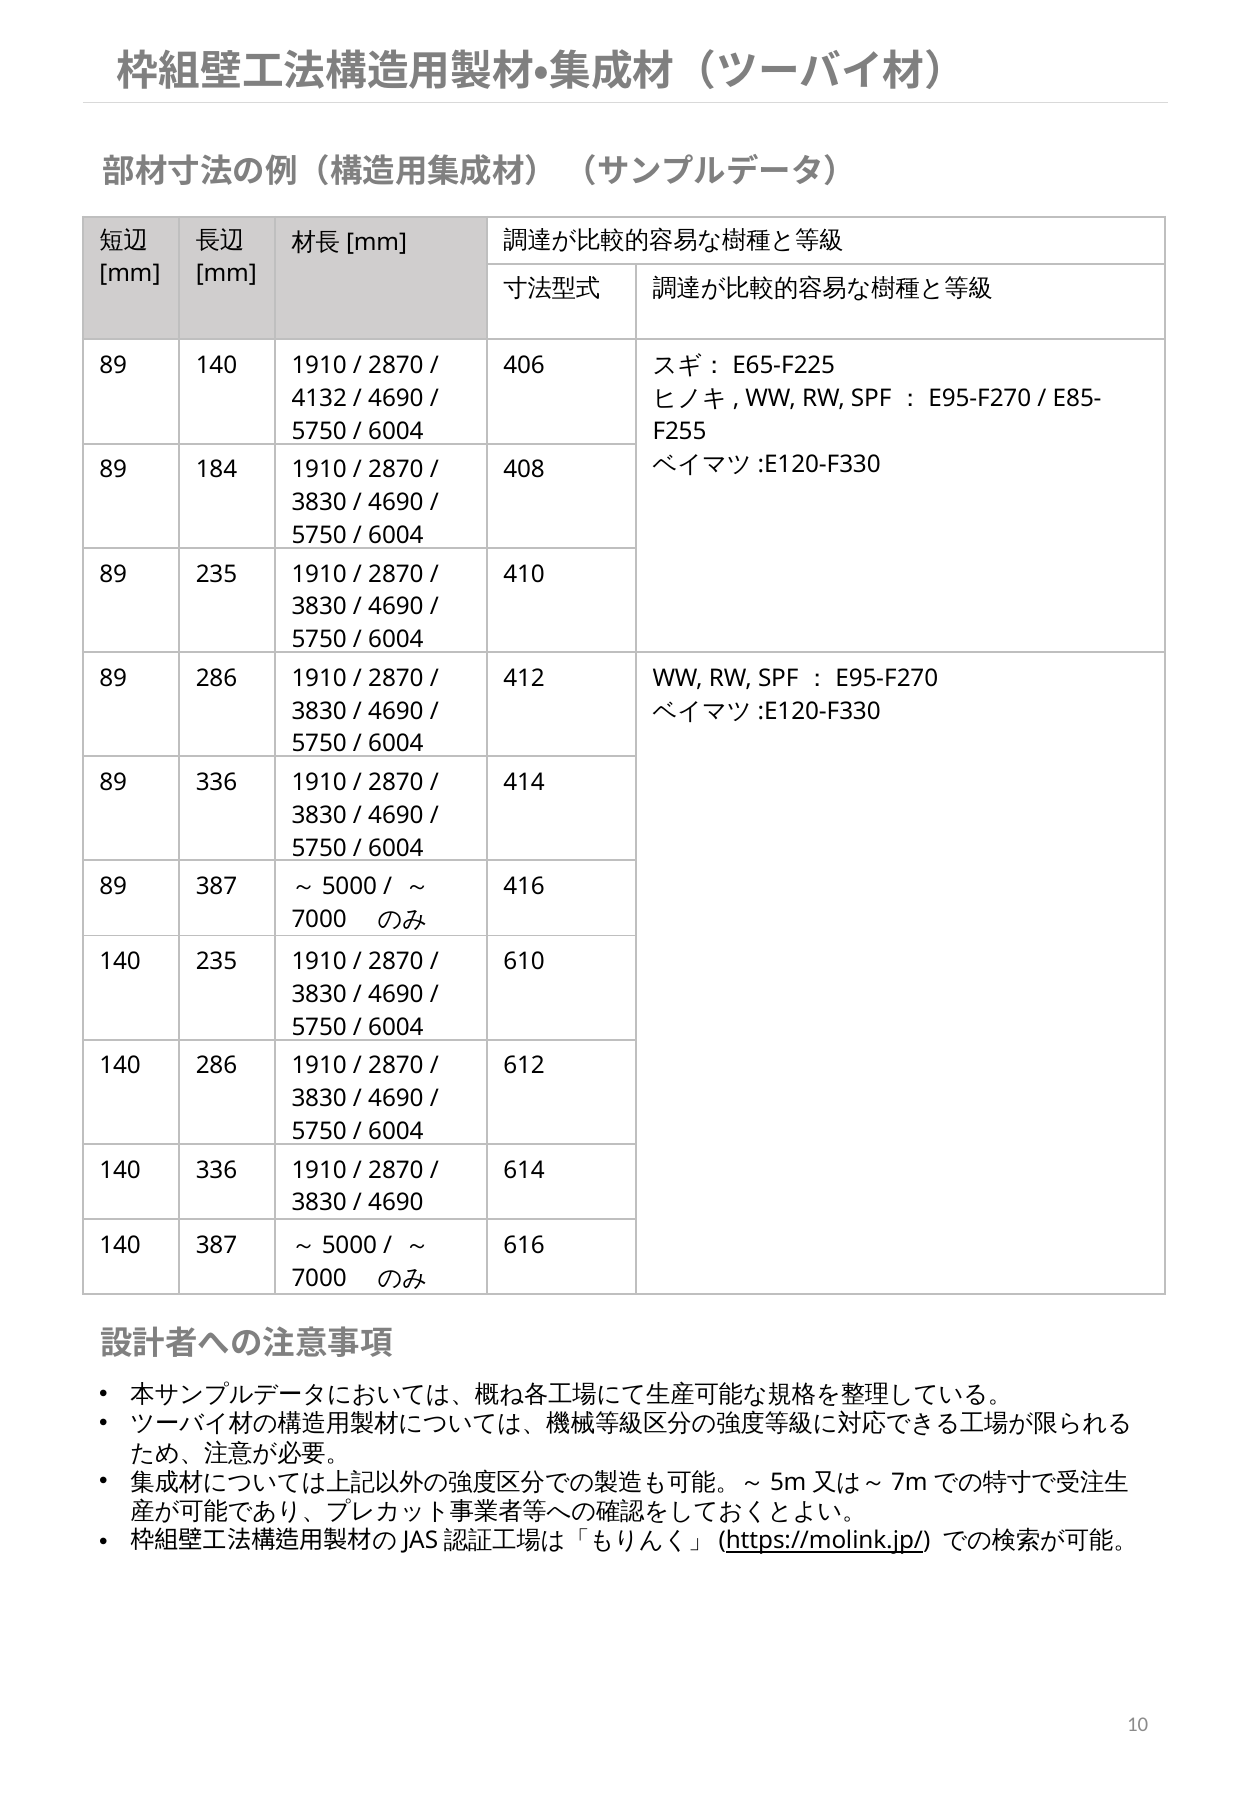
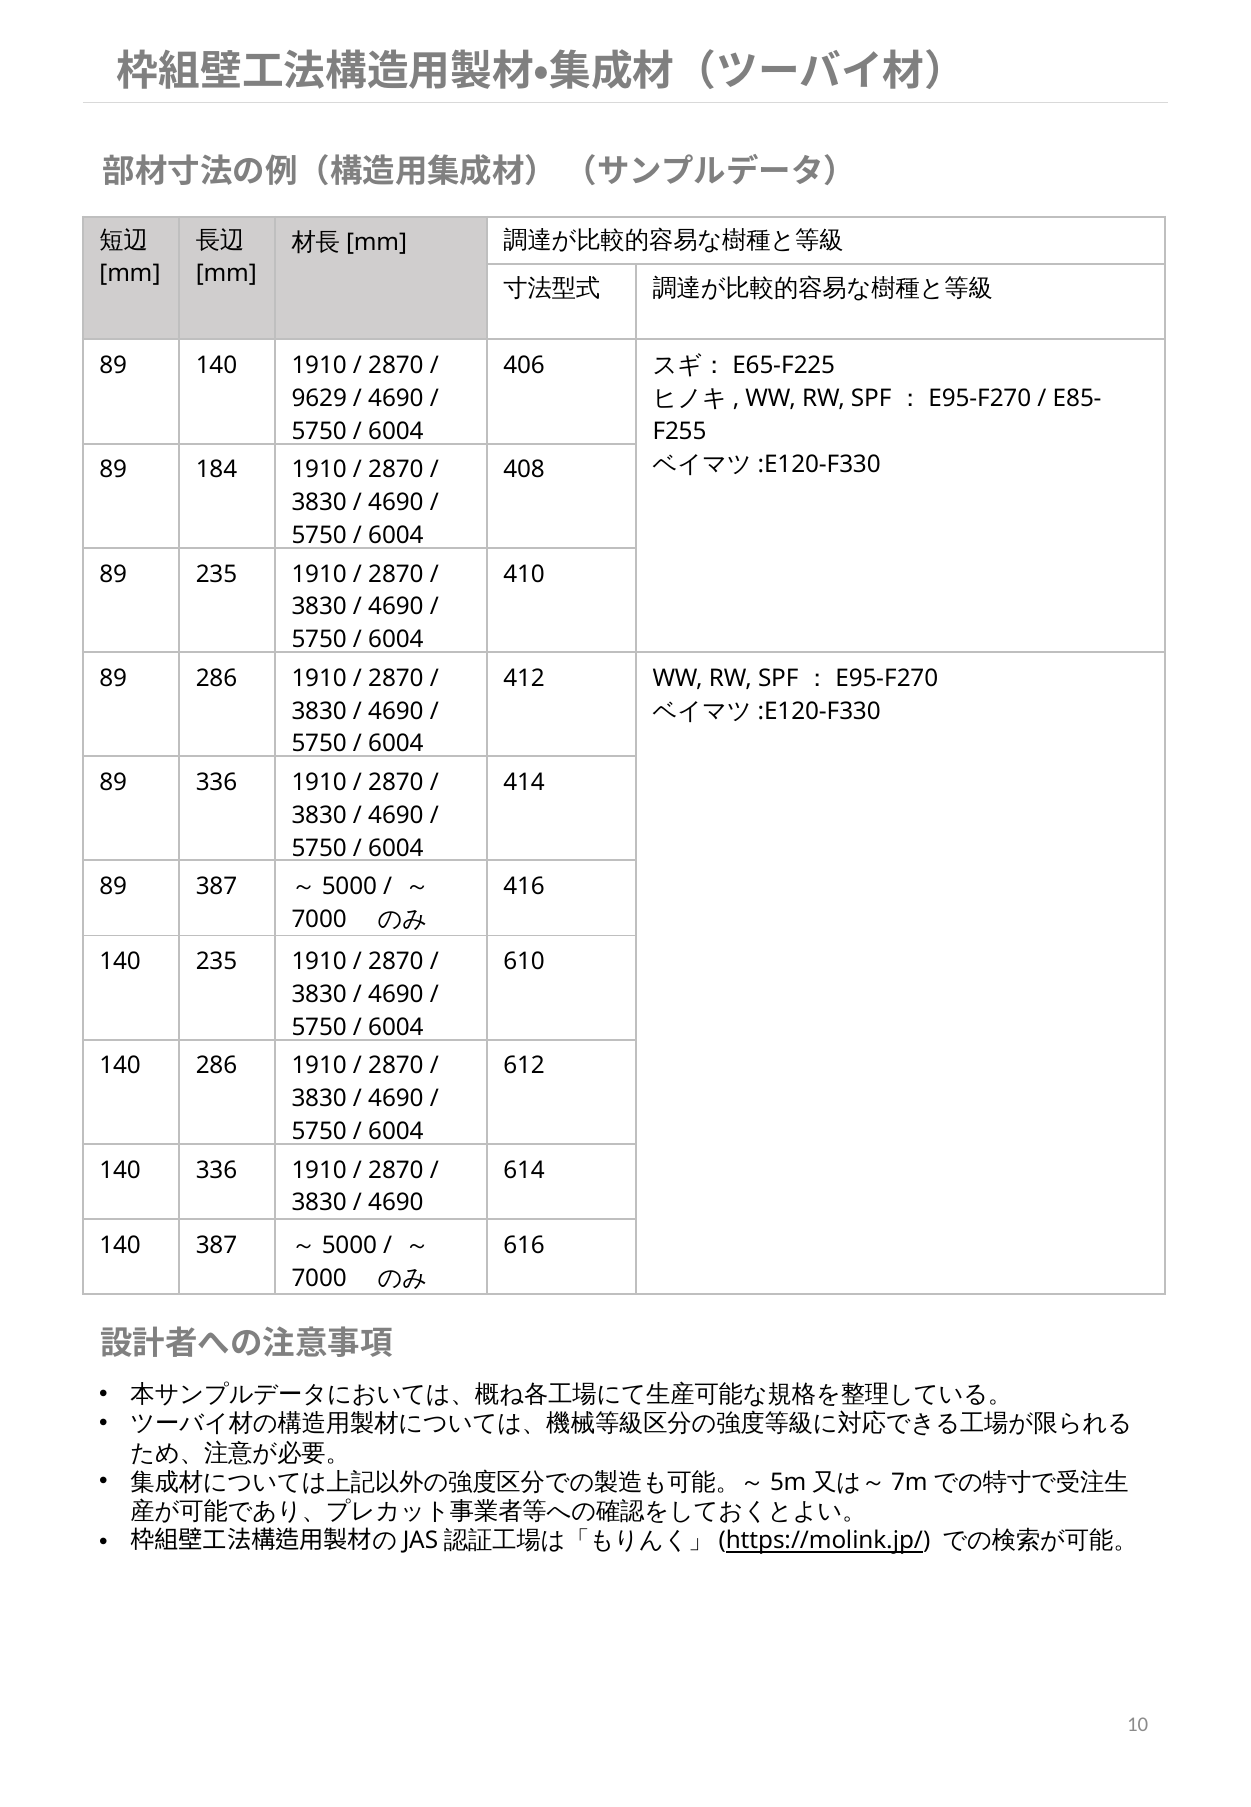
4132: 4132 -> 9629 (319, 398)
